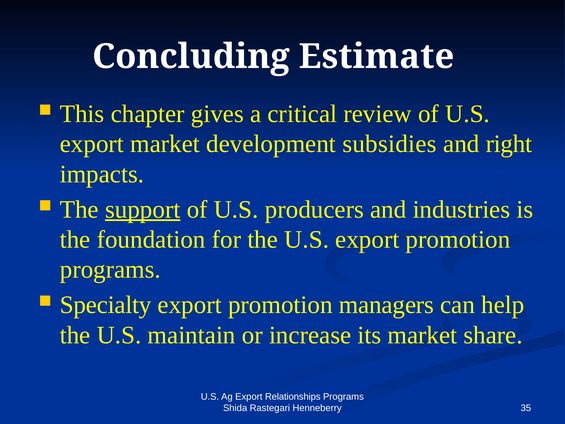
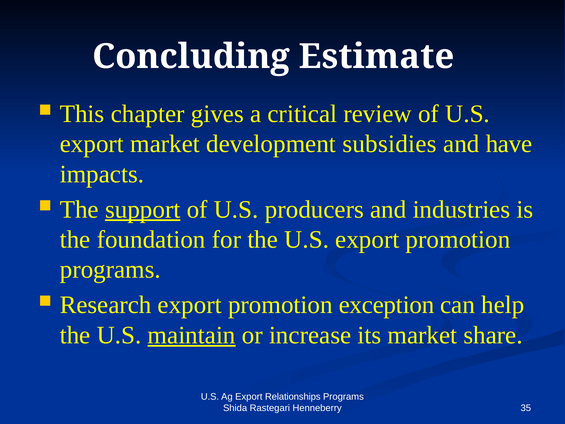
right: right -> have (509, 144)
Specialty: Specialty -> Research (106, 305)
managers: managers -> exception (386, 305)
maintain underline: none -> present (192, 335)
